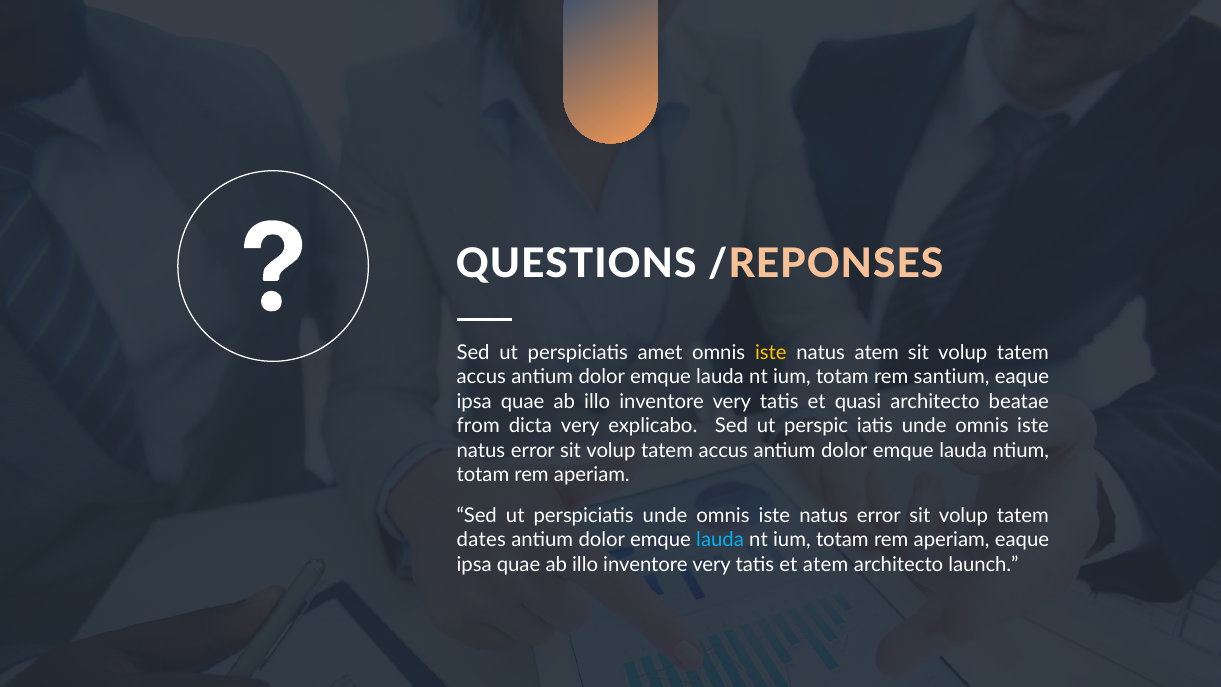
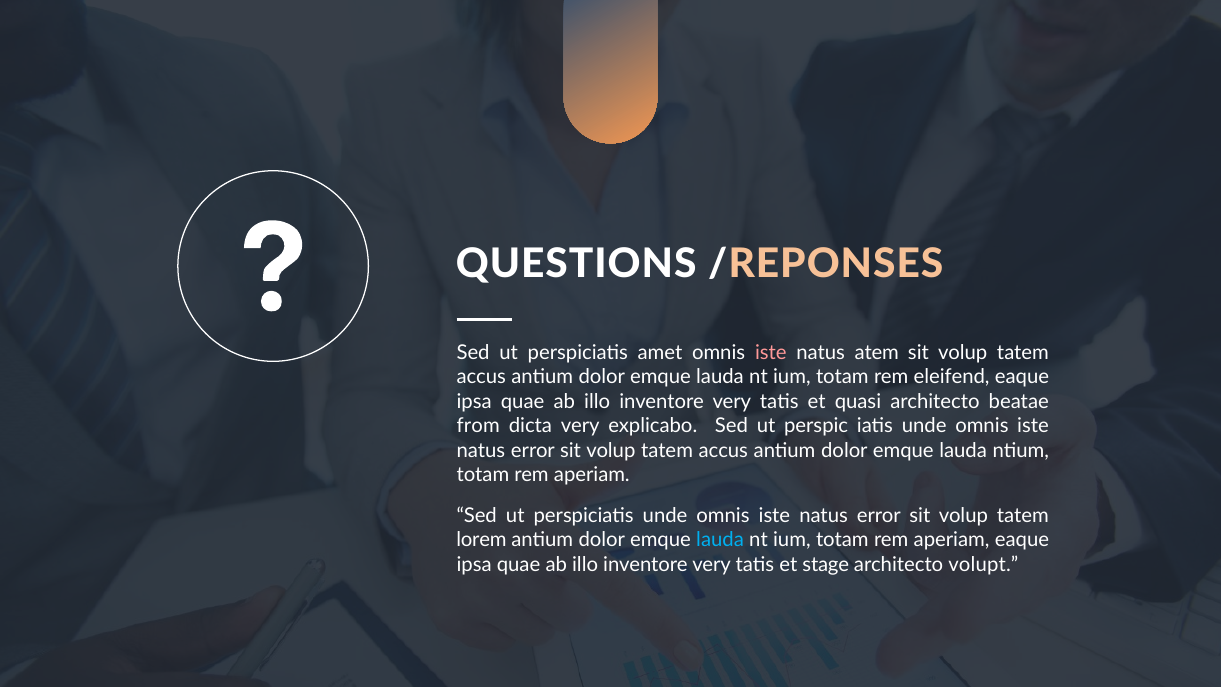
iste colour: yellow -> pink (771, 353)
santium: santium -> eleifend (952, 377)
dates: dates -> lorem (481, 540)
et atem: atem -> stage (826, 564)
launch: launch -> volupt (983, 564)
